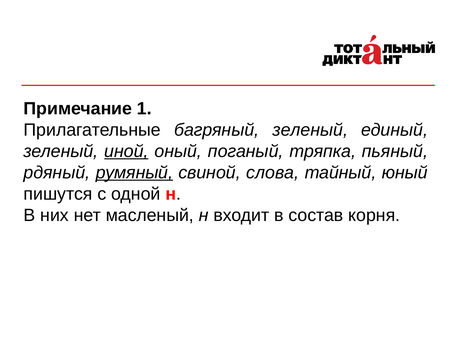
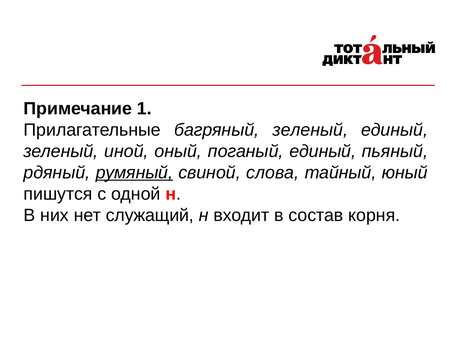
иной underline: present -> none (126, 151)
поганый тряпка: тряпка -> единый (323, 151)
масленый: масленый -> служащий (150, 215)
